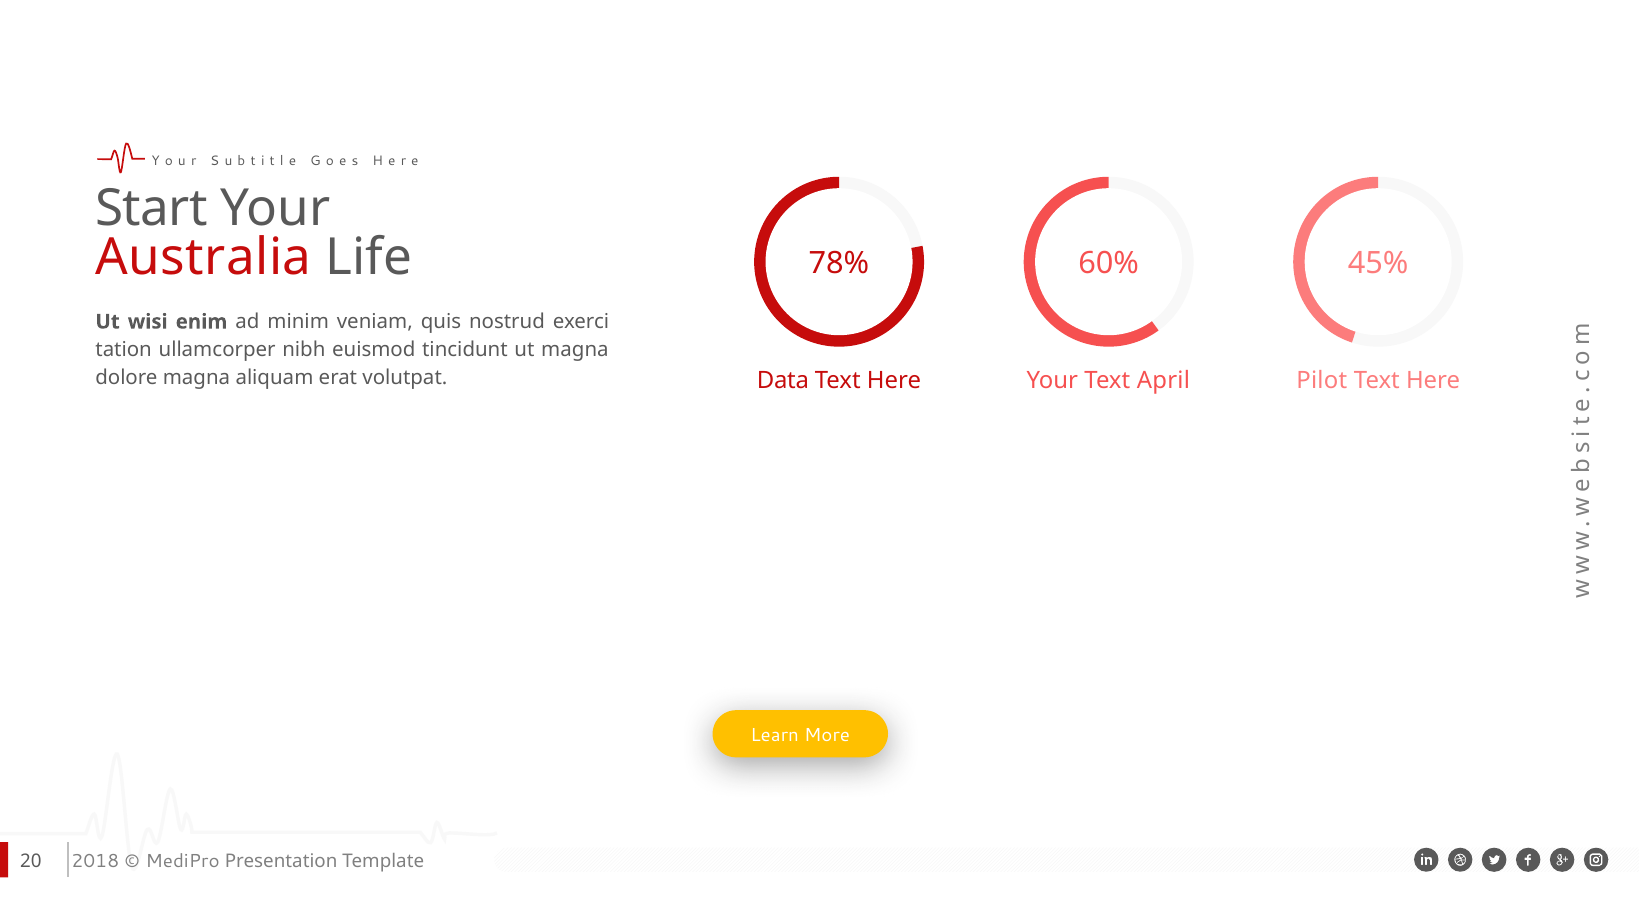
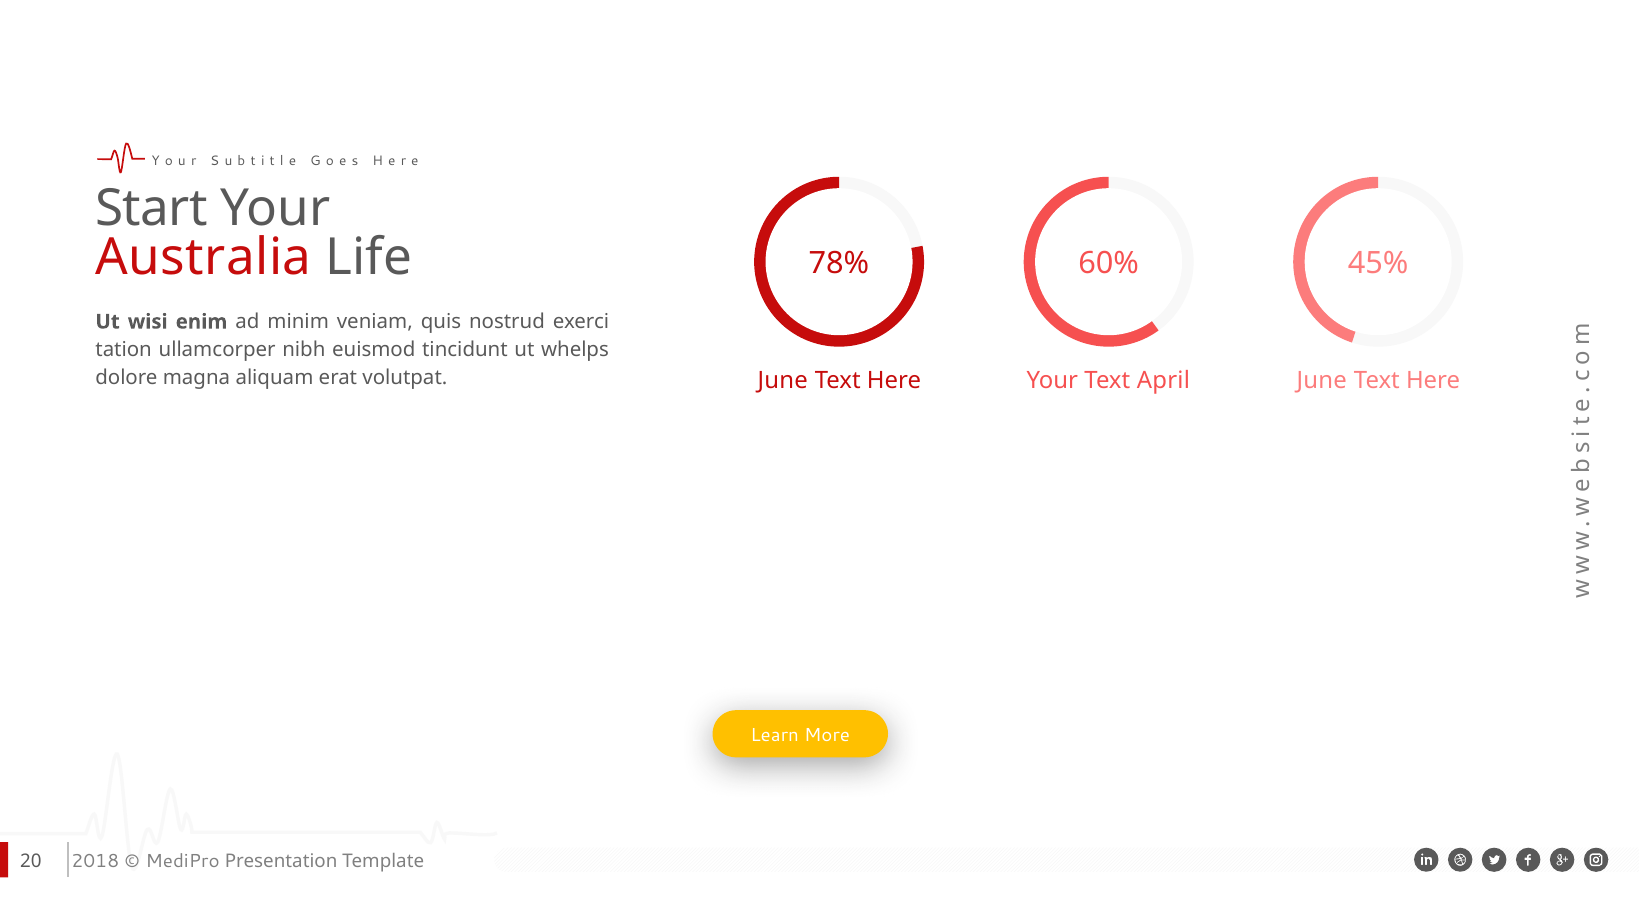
ut magna: magna -> whelps (575, 350)
Data: Data -> June (783, 381)
Pilot: Pilot -> June (1322, 381)
